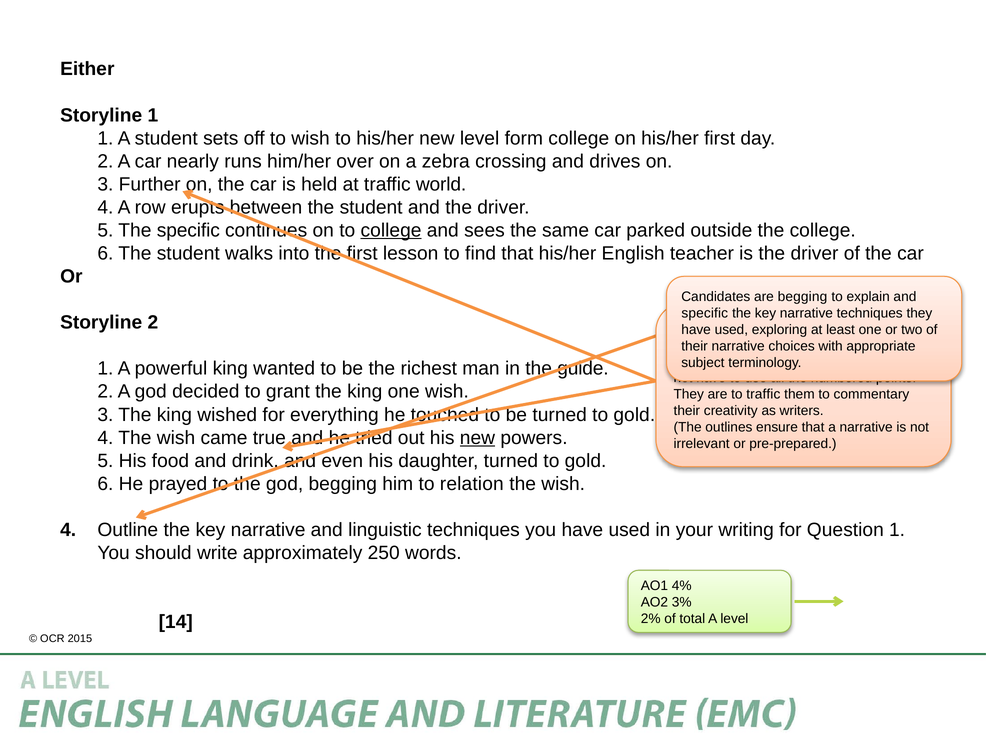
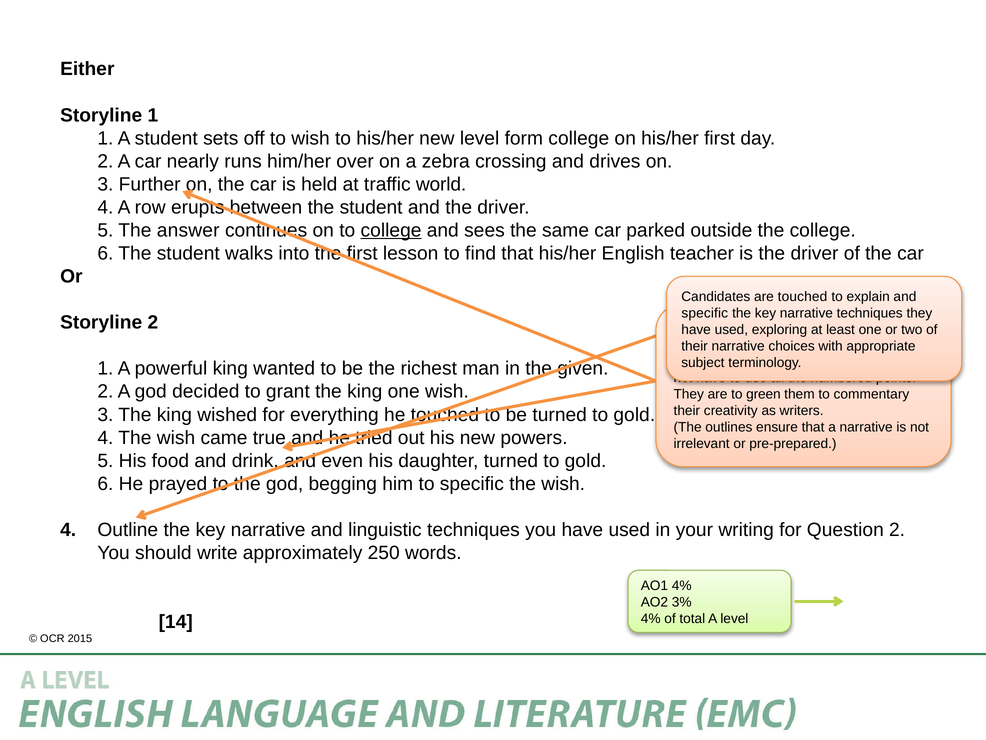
The specific: specific -> answer (188, 230)
are begging: begging -> touched (803, 296)
guide: guide -> given (583, 368)
to traffic: traffic -> green (763, 394)
new underline: present -> none (477, 437)
to relation: relation -> specific (472, 483)
Question 1: 1 -> 2 (897, 529)
2%: 2% -> 4% (651, 618)
